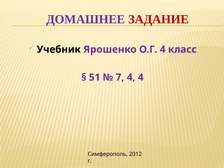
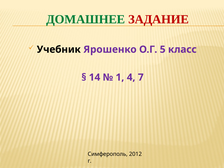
ДОМАШНЕЕ colour: purple -> green (86, 19)
О.Г 4: 4 -> 5 (163, 49)
51: 51 -> 14 (95, 77)
7: 7 -> 1 (120, 77)
4 4: 4 -> 7 (141, 77)
